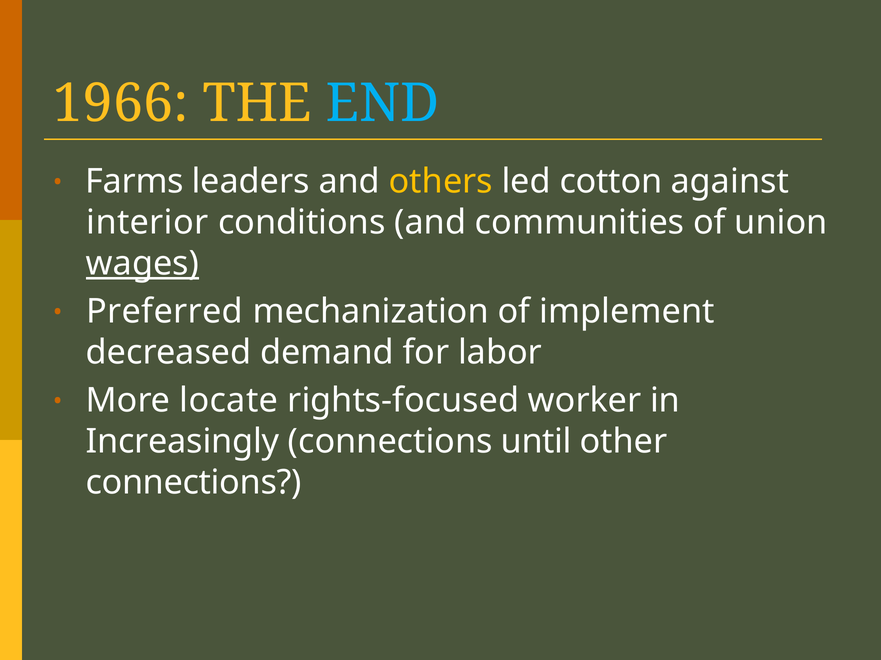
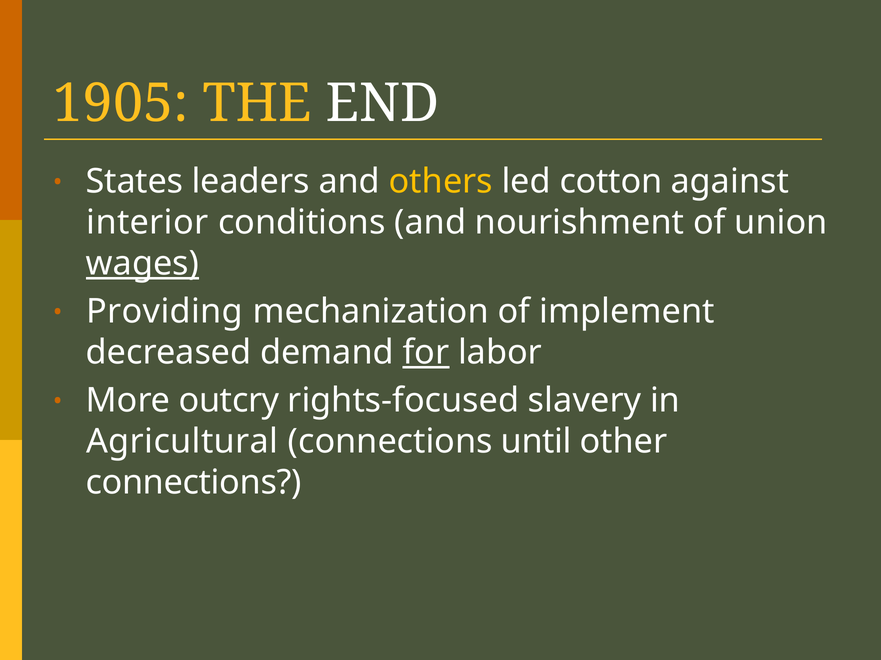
1966: 1966 -> 1905 (121, 104)
END colour: light blue -> white (383, 104)
Farms: Farms -> States (134, 182)
communities: communities -> nourishment (580, 223)
Preferred: Preferred -> Providing (165, 312)
for underline: none -> present (426, 353)
locate: locate -> outcry (229, 401)
worker: worker -> slavery (585, 401)
Increasingly: Increasingly -> Agricultural (182, 442)
